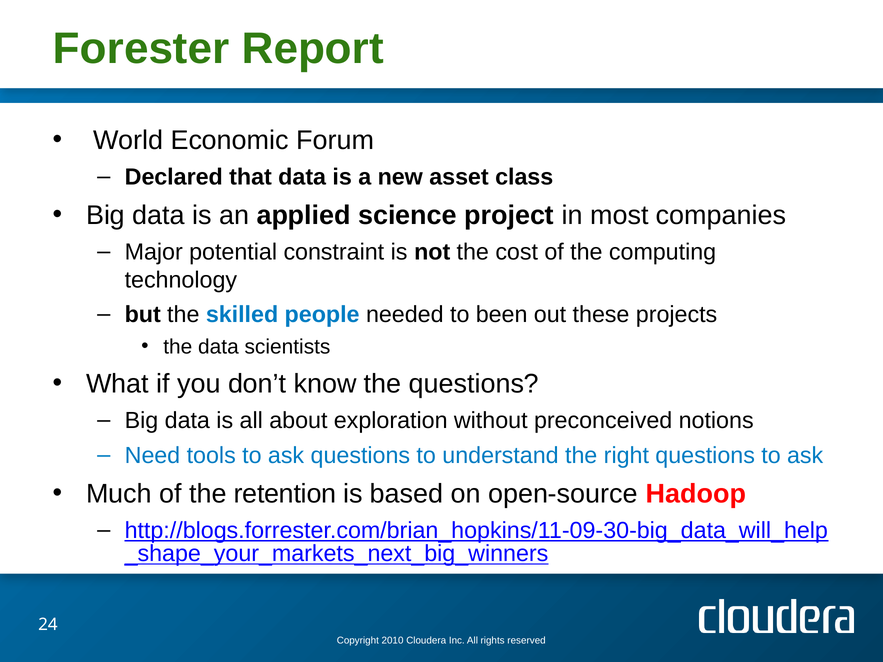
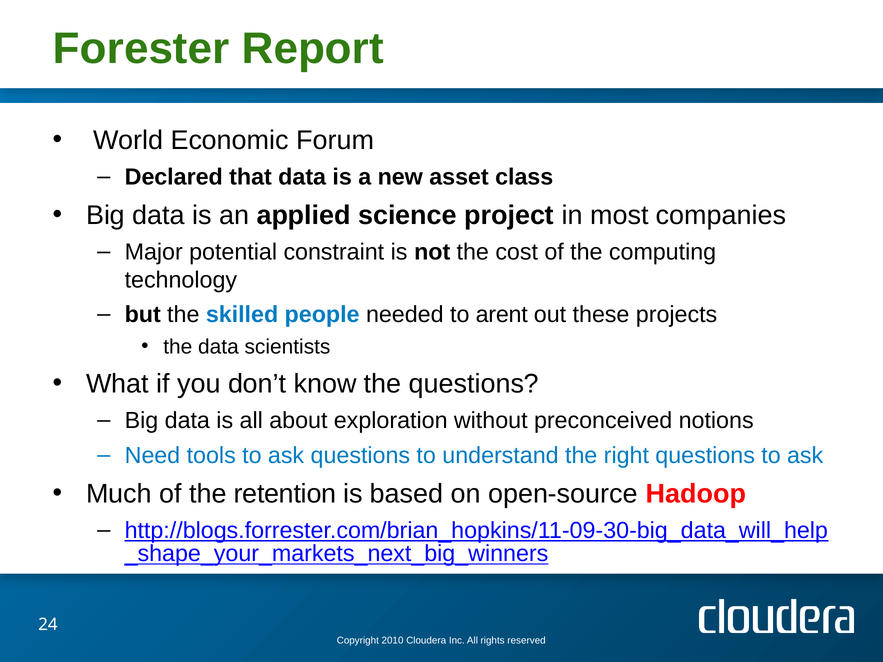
been: been -> arent (502, 315)
